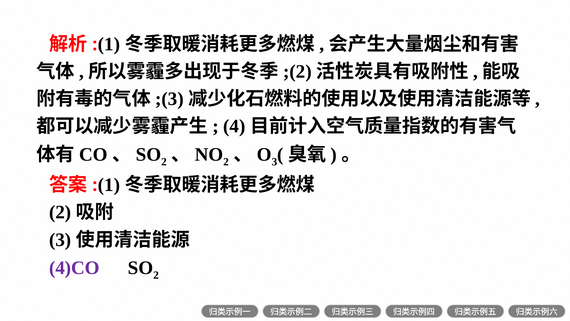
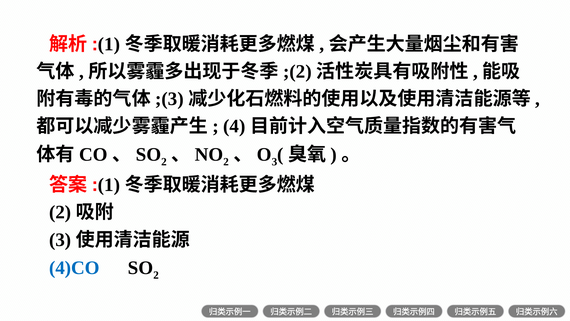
4)CO colour: purple -> blue (74, 267)
